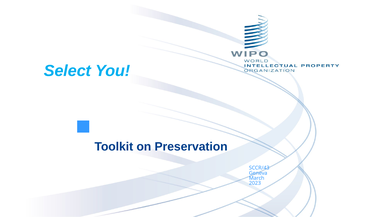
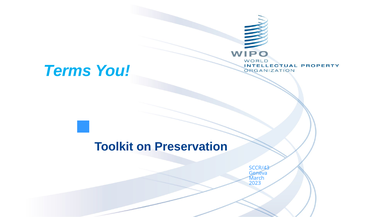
Select: Select -> Terms (68, 71)
